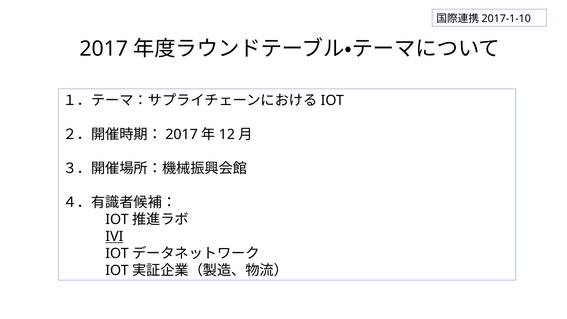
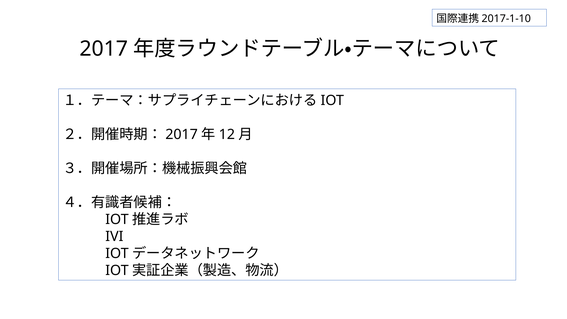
IVI underline: present -> none (114, 236)
